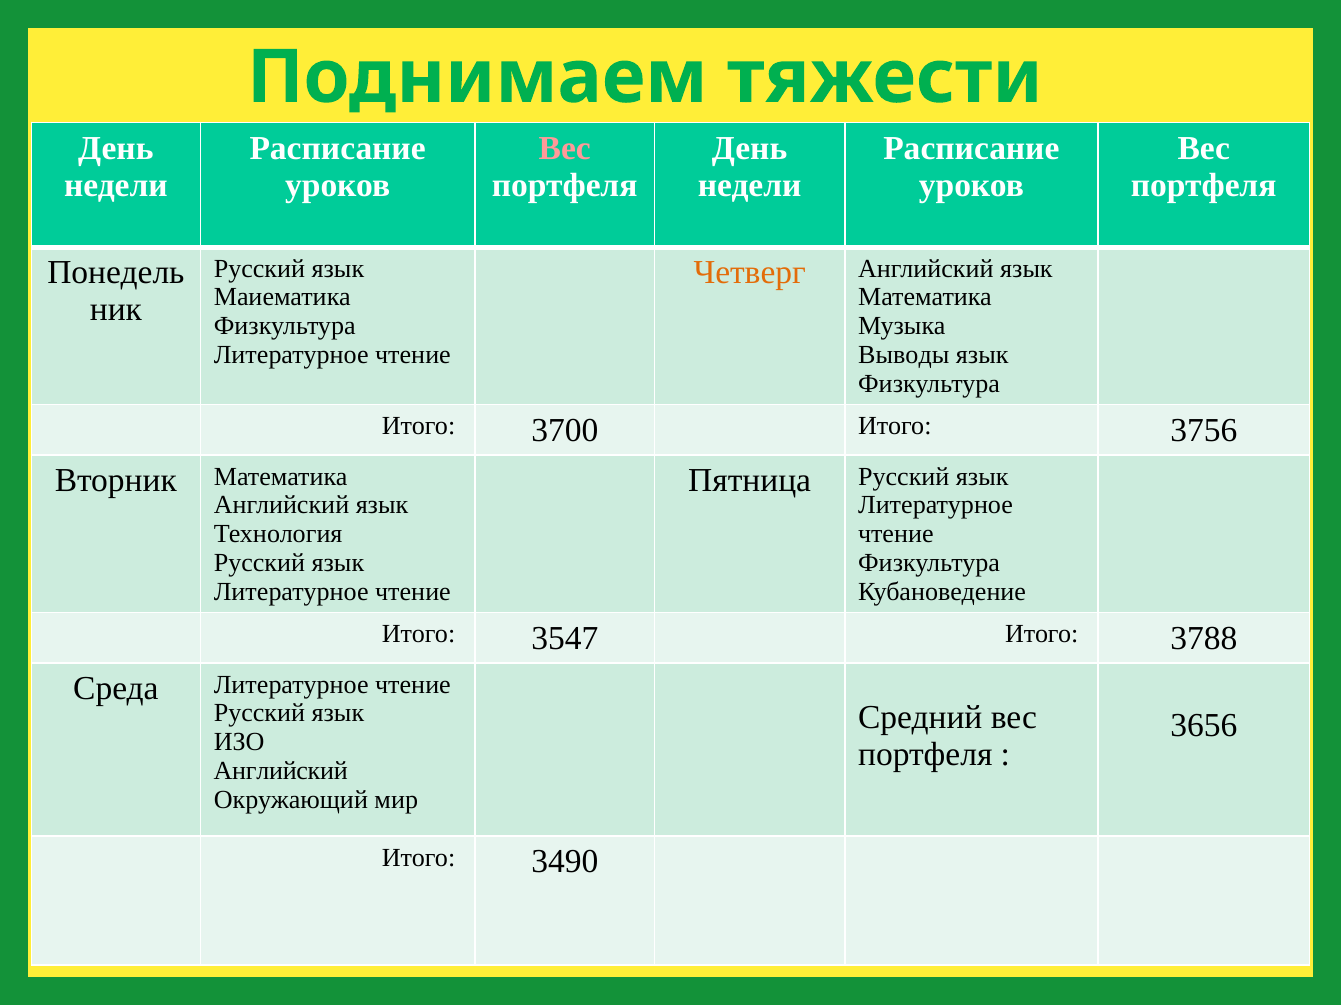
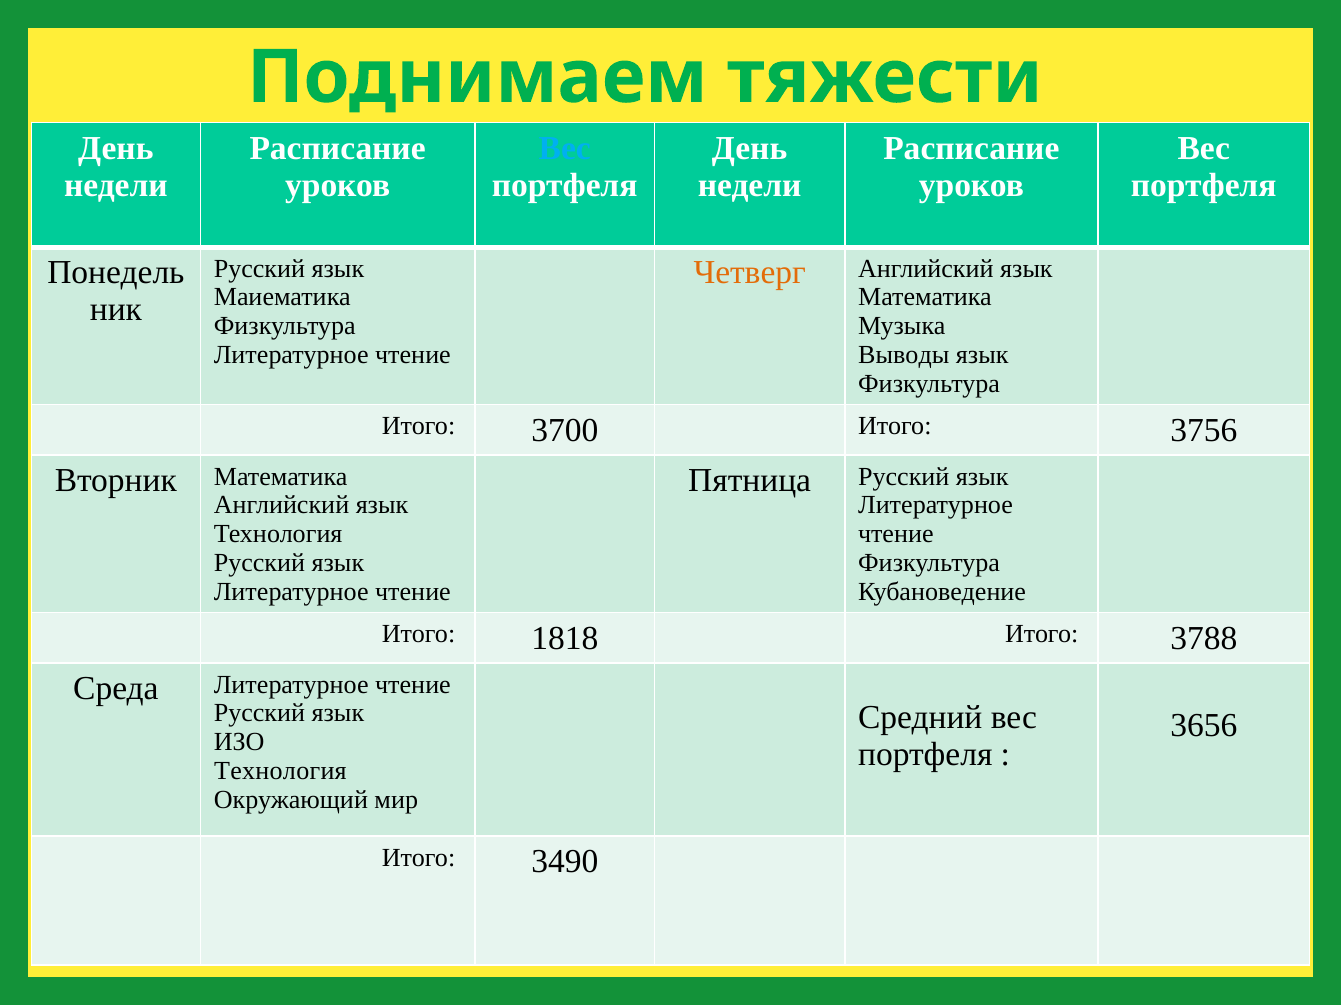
Вес colour: pink -> light blue (565, 148)
3547: 3547 -> 1818 (565, 639)
Английский: Английский -> Технология (280, 771)
